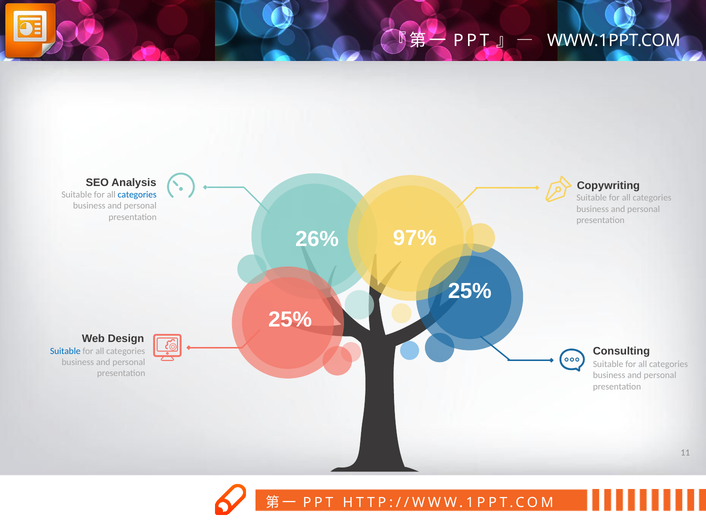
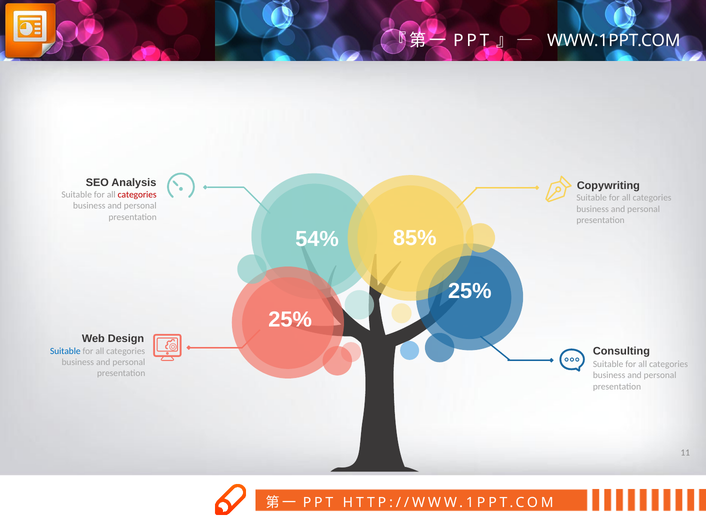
categories colour: blue -> red (137, 195)
97%: 97% -> 85% (415, 238)
26%: 26% -> 54% (317, 239)
